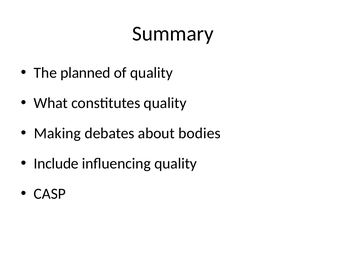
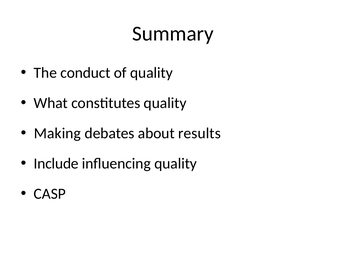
planned: planned -> conduct (85, 73)
bodies: bodies -> results (199, 133)
